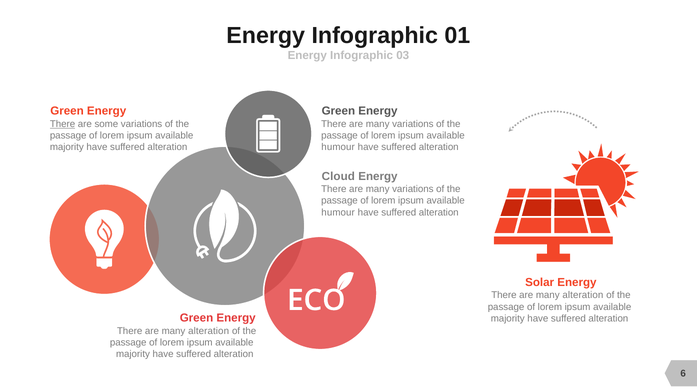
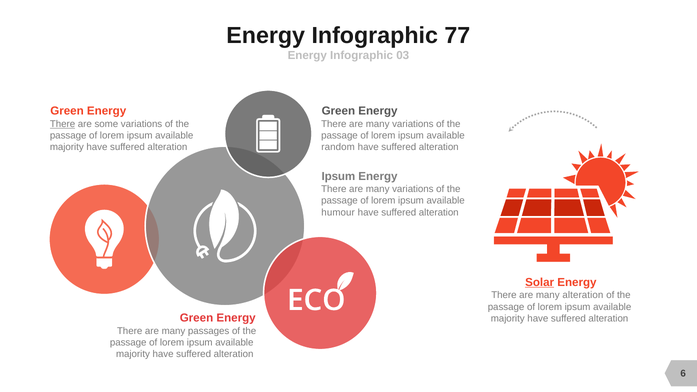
01: 01 -> 77 (457, 35)
humour: humour -> random (338, 147)
Cloud: Cloud -> Ipsum (338, 176)
Solar underline: none -> present (540, 282)
alteration: alteration -> passages (209, 331)
